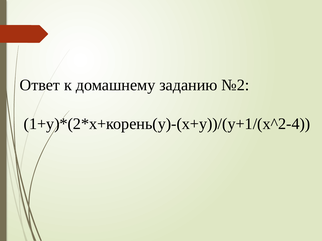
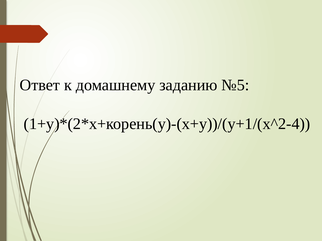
№2: №2 -> №5 (235, 85)
